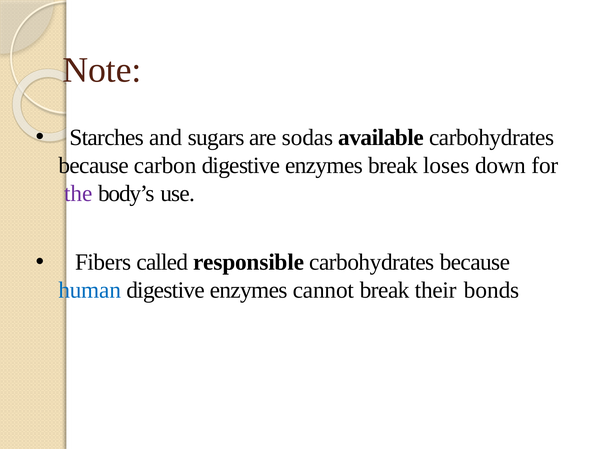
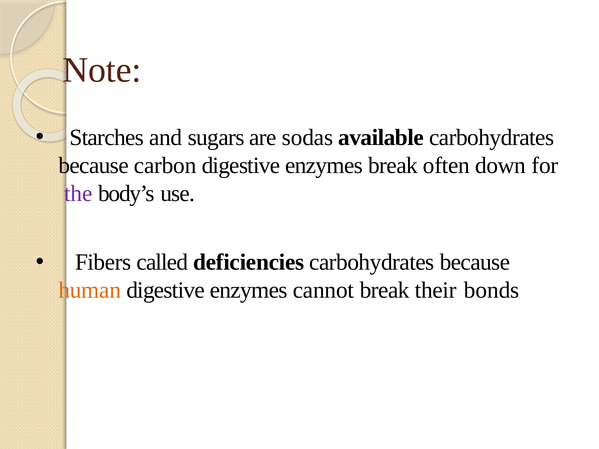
loses: loses -> often (446, 166)
responsible: responsible -> deficiencies (249, 262)
human colour: blue -> orange (90, 290)
